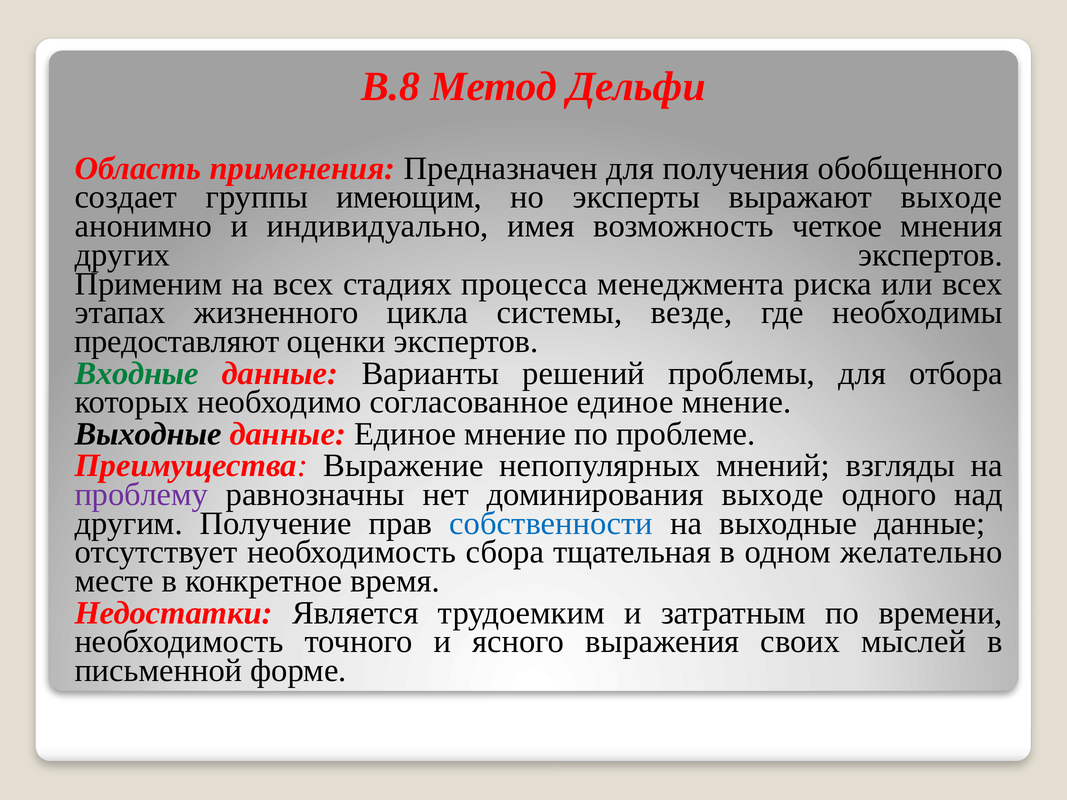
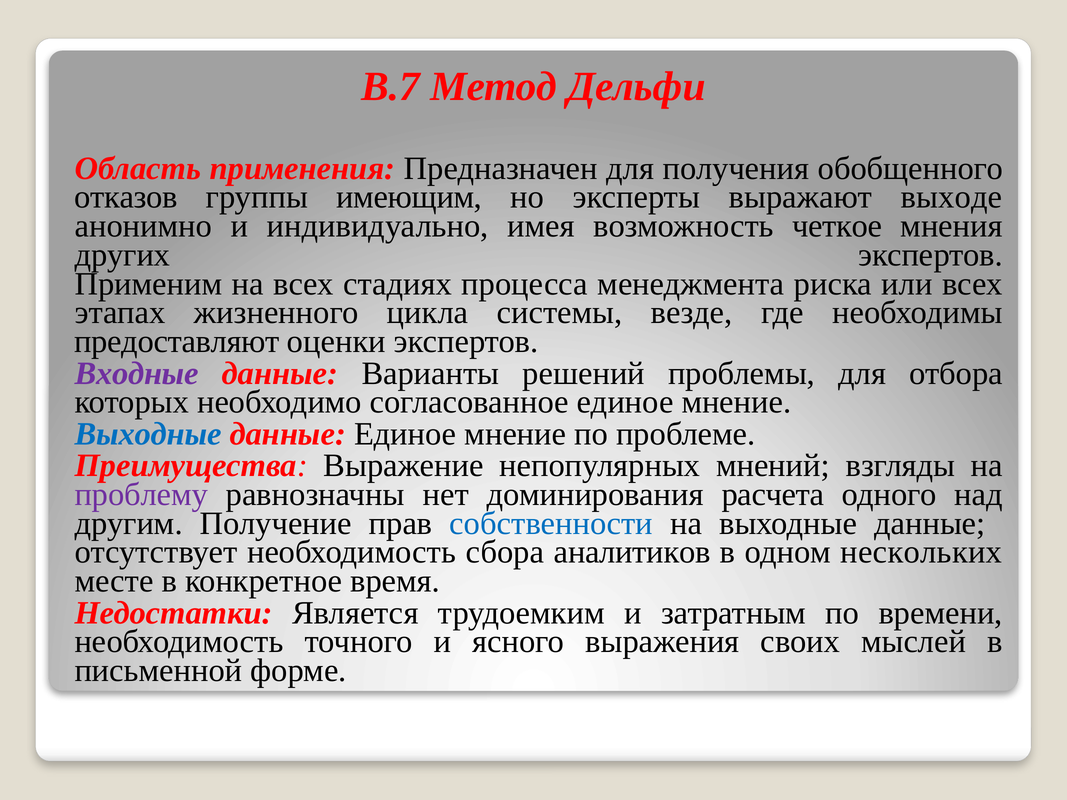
B.8: B.8 -> B.7 (391, 87)
создает: создает -> отказов (126, 197)
Входные colour: green -> purple (137, 373)
Выходные colour: black -> blue (148, 434)
доминирования выходе: выходе -> расчета (773, 495)
тщательная: тщательная -> аналитиков (632, 552)
желательно: желательно -> нескольких (921, 552)
